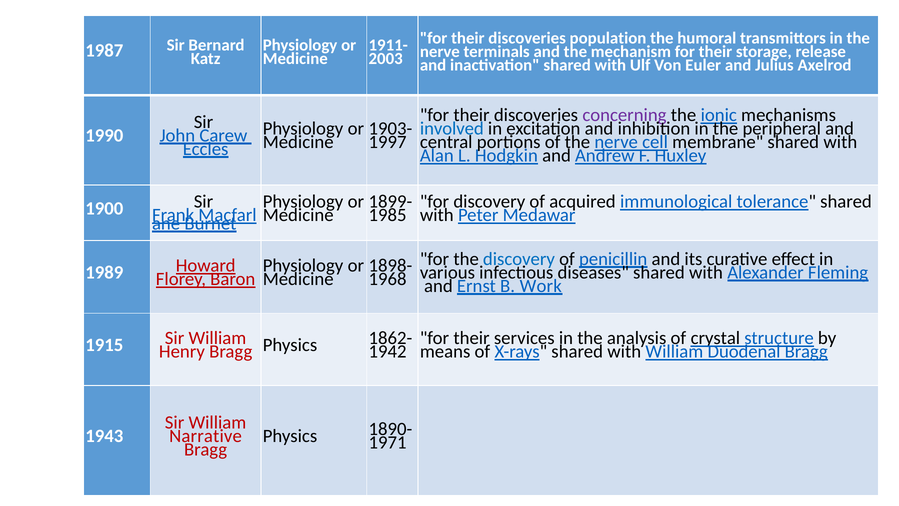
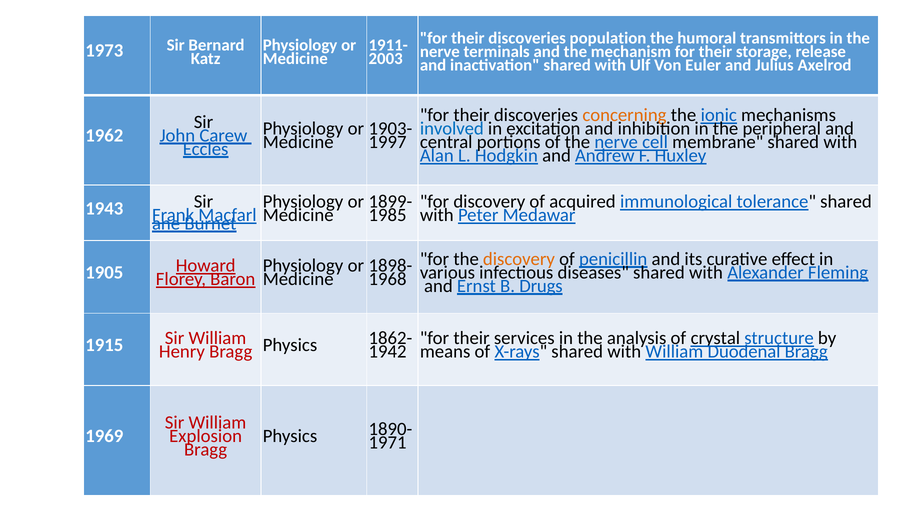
1987: 1987 -> 1973 (104, 51)
concerning colour: purple -> orange (624, 115)
1990: 1990 -> 1962 (104, 135)
1900: 1900 -> 1943 (104, 208)
discovery colour: blue -> orange (519, 259)
1989: 1989 -> 1905 (104, 272)
Work: Work -> Drugs (541, 286)
1943: 1943 -> 1969 (104, 436)
Narrative: Narrative -> Explosion (206, 436)
